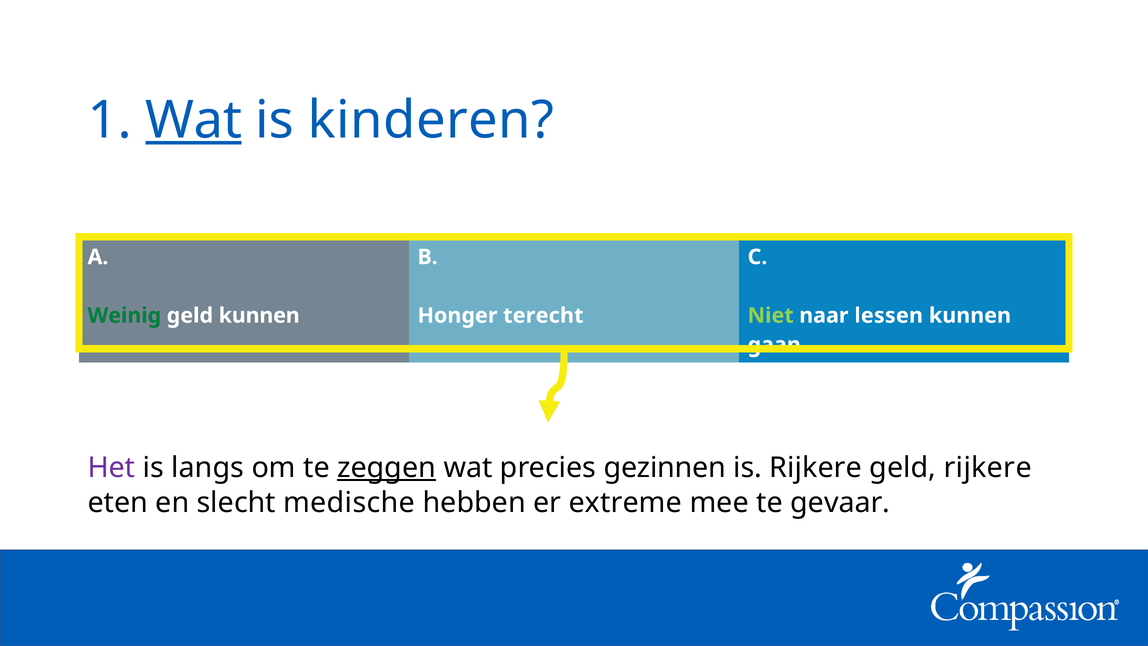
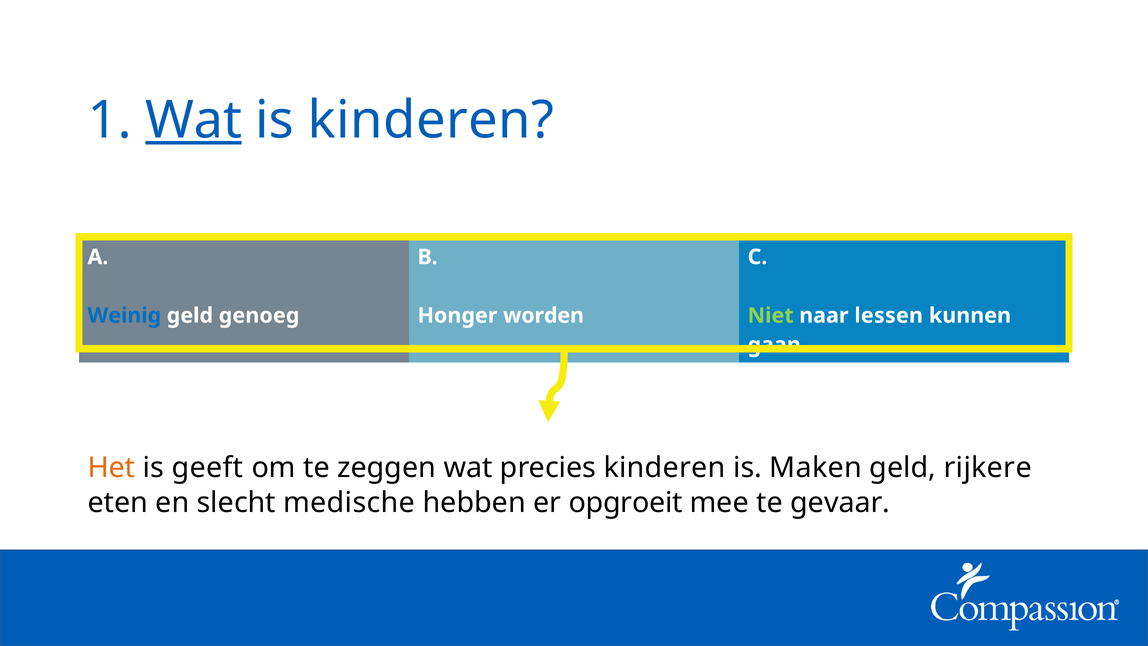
Weinig colour: green -> blue (124, 315)
geld kunnen: kunnen -> genoeg (259, 315)
terecht: terecht -> worden (544, 315)
Het colour: purple -> orange (111, 468)
langs: langs -> geeft (208, 468)
zeggen underline: present -> none (387, 468)
precies gezinnen: gezinnen -> kinderen (665, 468)
is Rijkere: Rijkere -> Maken (816, 468)
extreme: extreme -> opgroeit (626, 503)
